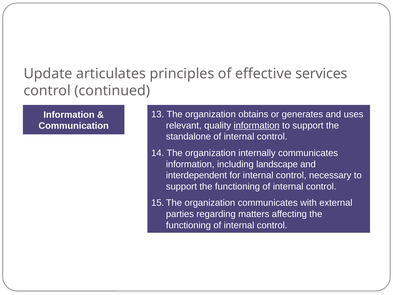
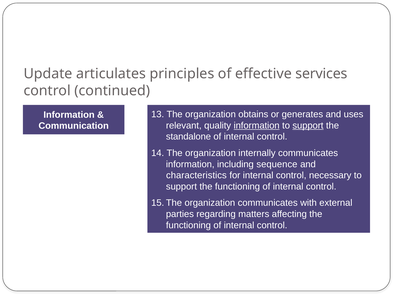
support underline: none -> present (308, 125)
landscape: landscape -> sequence (277, 164)
interdependent: interdependent -> characteristics (196, 175)
